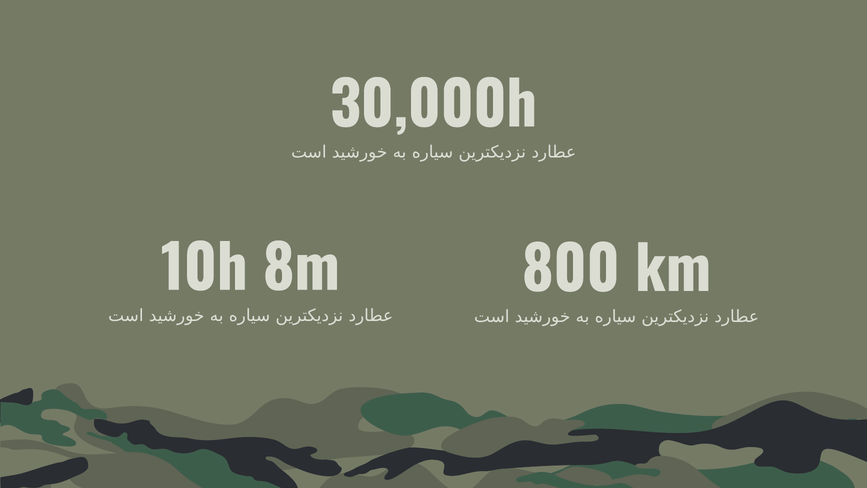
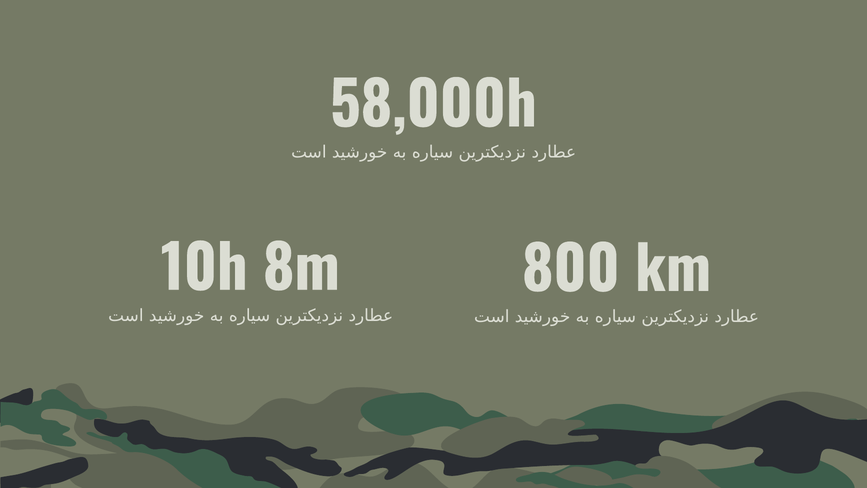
30,000h: 30,000h -> 58,000h (433, 106)
